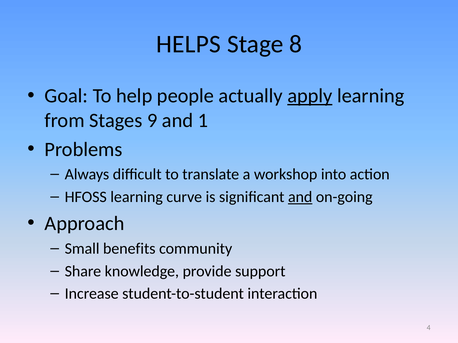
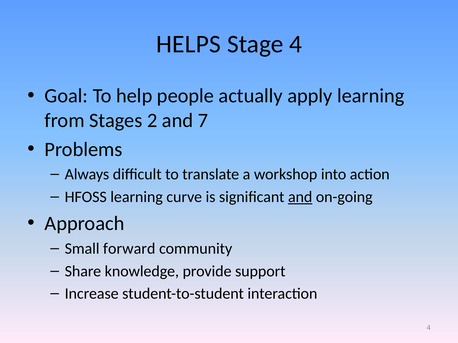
Stage 8: 8 -> 4 (296, 44)
apply underline: present -> none (310, 96)
9: 9 -> 2 (152, 121)
1: 1 -> 7 (203, 121)
benefits: benefits -> forward (129, 249)
